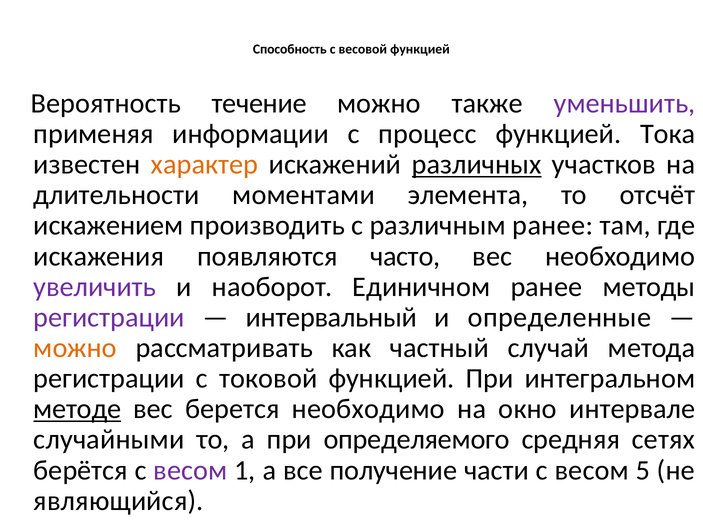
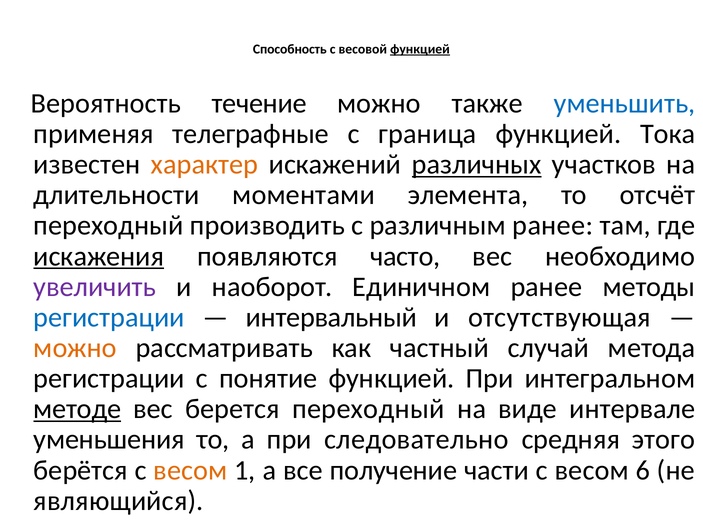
функцией underline: none -> present (420, 49)
уменьшить colour: purple -> blue (625, 103)
информации: информации -> телеграфные (251, 134)
процесс: процесс -> граница (427, 134)
искажением: искажением -> переходный (108, 226)
искажения underline: none -> present (99, 256)
регистрации colour: purple -> blue (109, 317)
определенные: определенные -> отсутствующая (559, 317)
токовой: токовой -> понятие (268, 379)
берется необходимо: необходимо -> переходный (368, 409)
окно: окно -> виде (528, 409)
случайными: случайными -> уменьшения (109, 440)
определяемого: определяемого -> следовательно (416, 440)
сетях: сетях -> этого (663, 440)
весом colour: purple -> orange (190, 470)
5: 5 -> 6 (643, 470)
